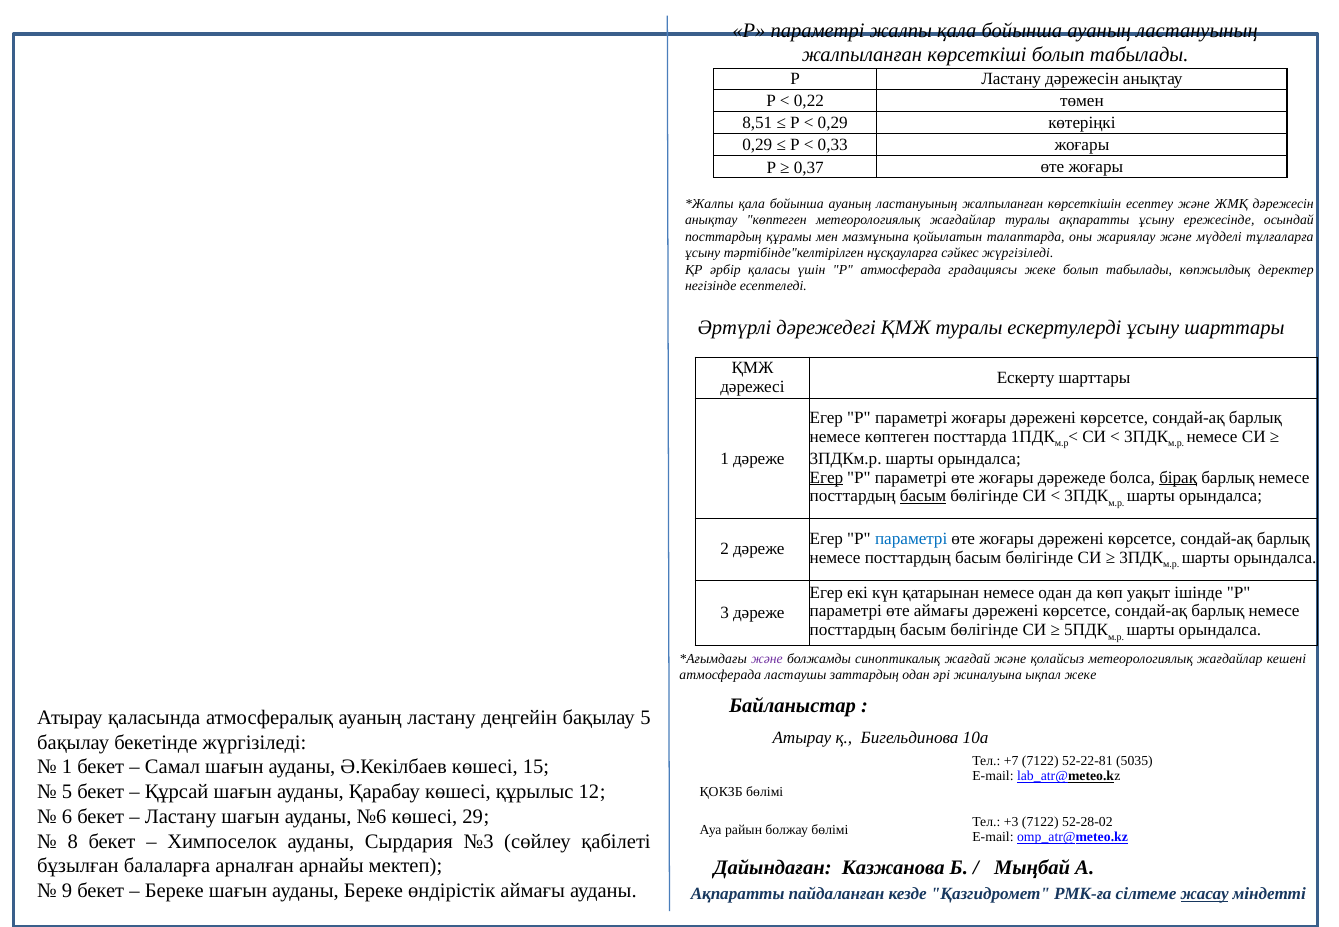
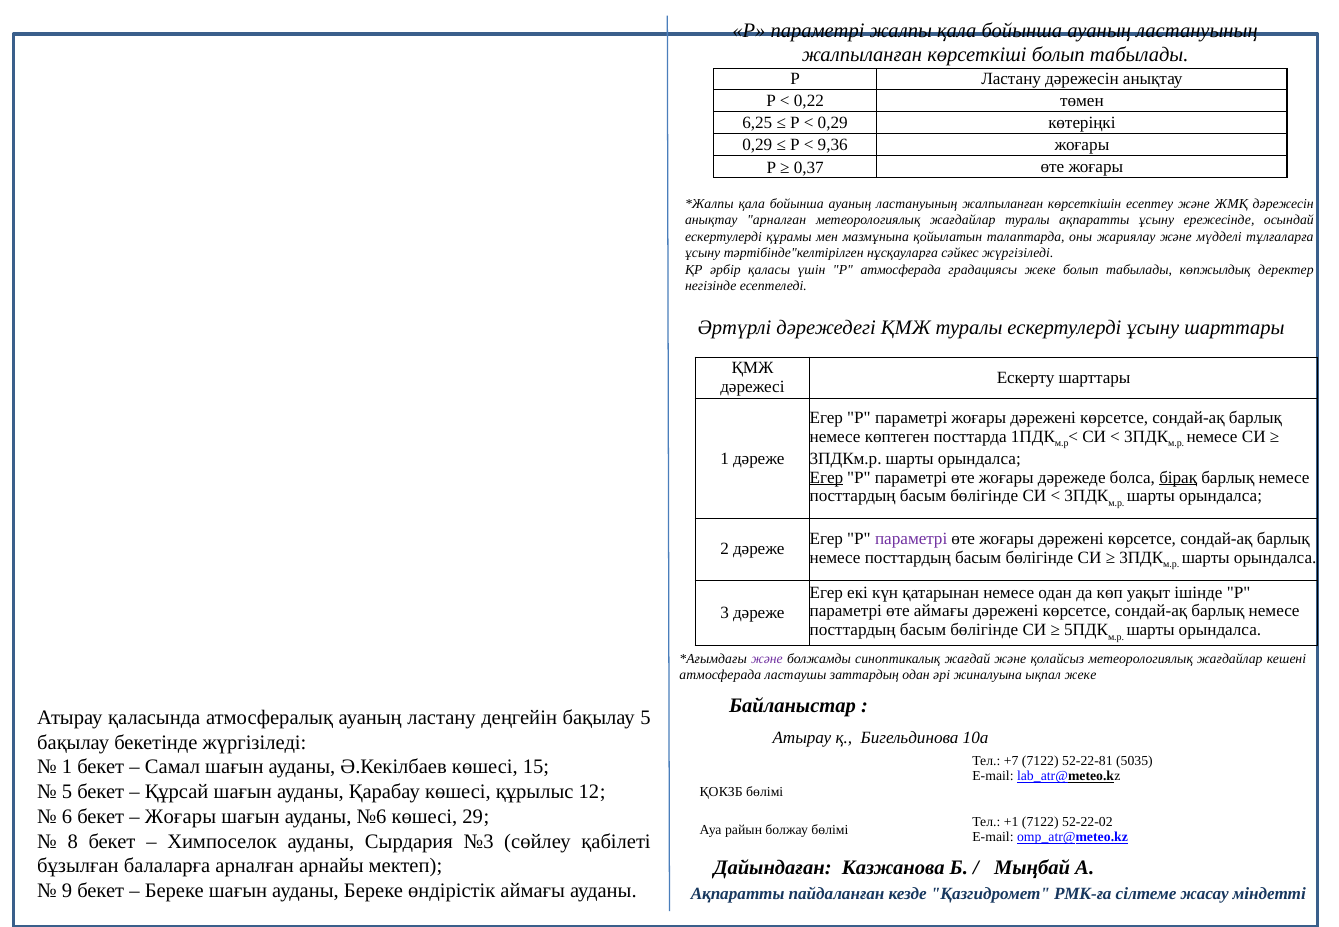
8,51: 8,51 -> 6,25 (757, 123)
0,33: 0,33 -> 9,36 (833, 145)
анықтау көптеген: көптеген -> арналған (777, 220)
посттардың: посттардың -> ескертулерді (723, 237)
басым underline: present -> none (923, 496)
параметрі colour: blue -> purple (911, 539)
Ластану: Ластану -> Жоғары (181, 817)
+3: +3 -> +1 (1011, 822)
52-28-02: 52-28-02 -> 52-22-02 (1087, 822)
жасау underline: present -> none (1205, 894)
